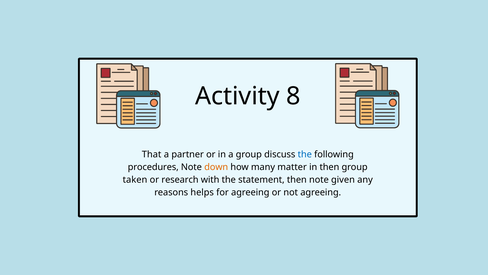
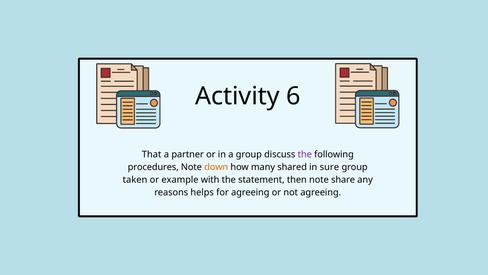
8: 8 -> 6 (293, 96)
the colour: blue -> purple (305, 154)
matter: matter -> shared (292, 167)
in then: then -> sure (329, 167)
research: research -> example (180, 179)
given: given -> share (343, 179)
